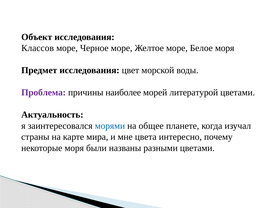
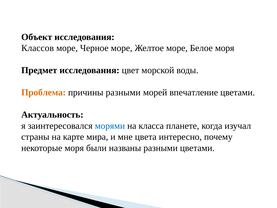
Проблема colour: purple -> orange (44, 92)
причины наиболее: наиболее -> разными (123, 92)
литературой: литературой -> впечатление (194, 92)
общее: общее -> класса (151, 126)
